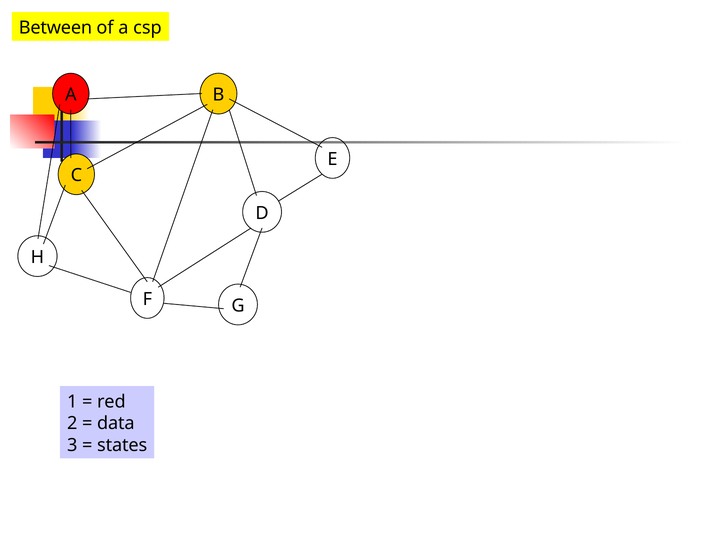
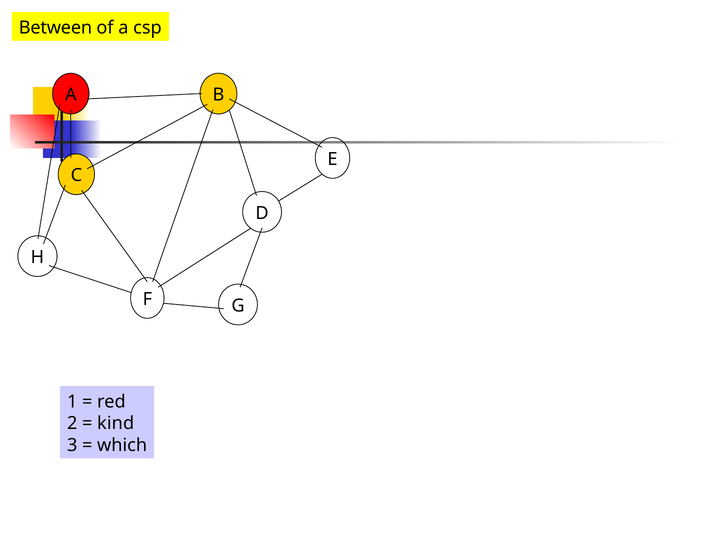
data: data -> kind (116, 424)
states: states -> which (122, 446)
